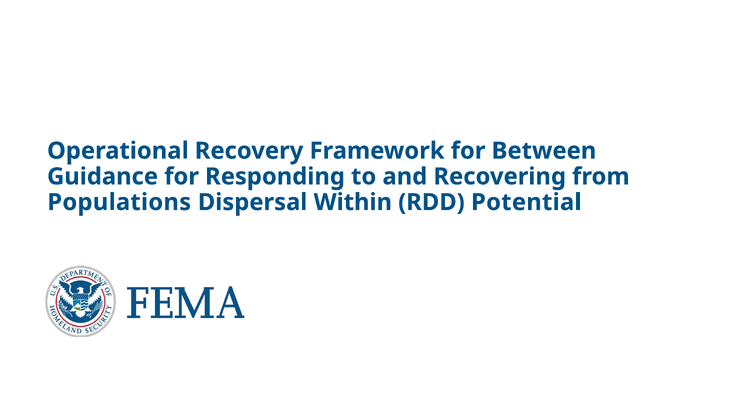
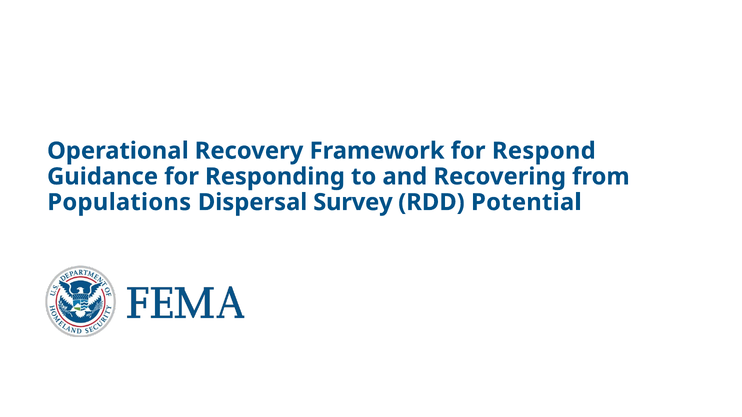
Between: Between -> Respond (544, 151)
Within: Within -> Survey (353, 202)
